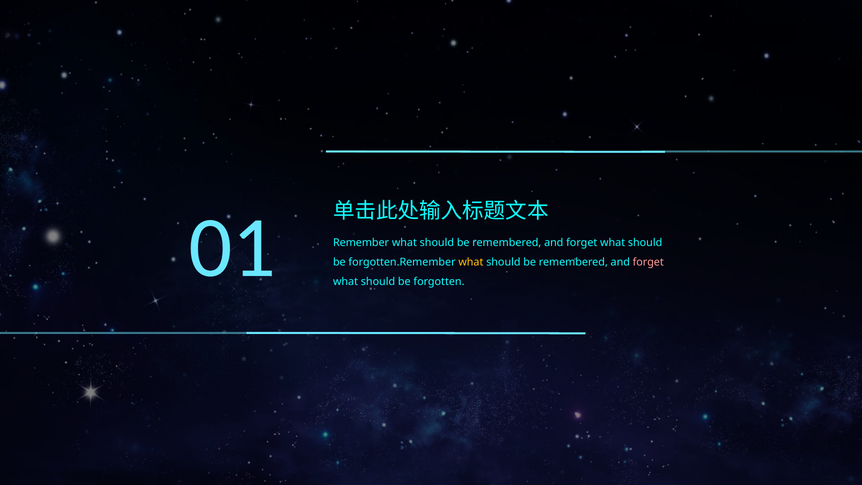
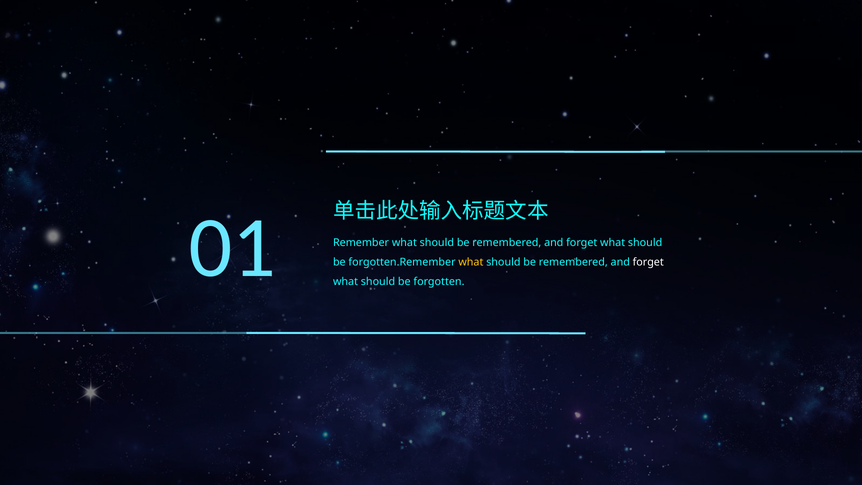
forget colour: pink -> white (648, 262)
